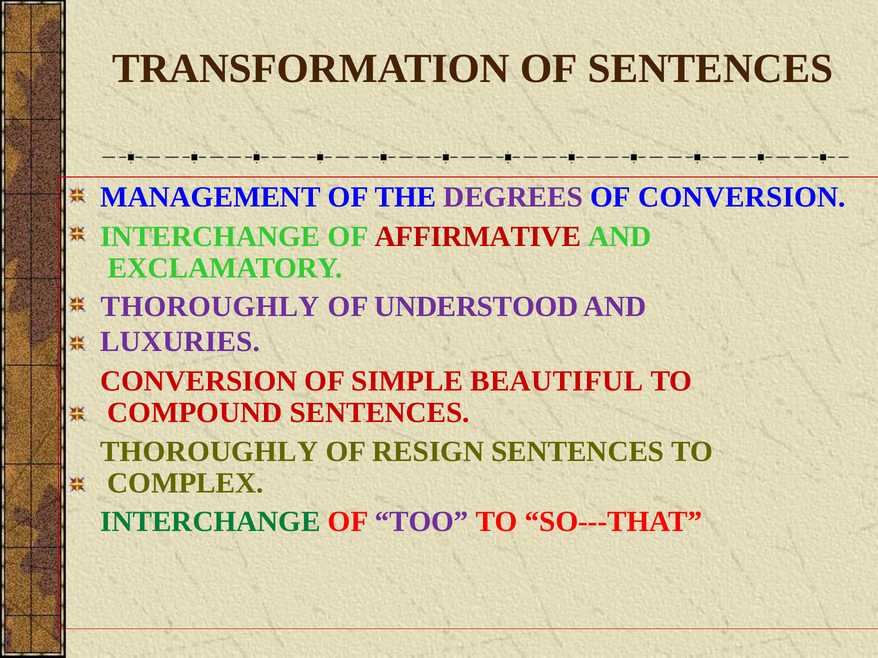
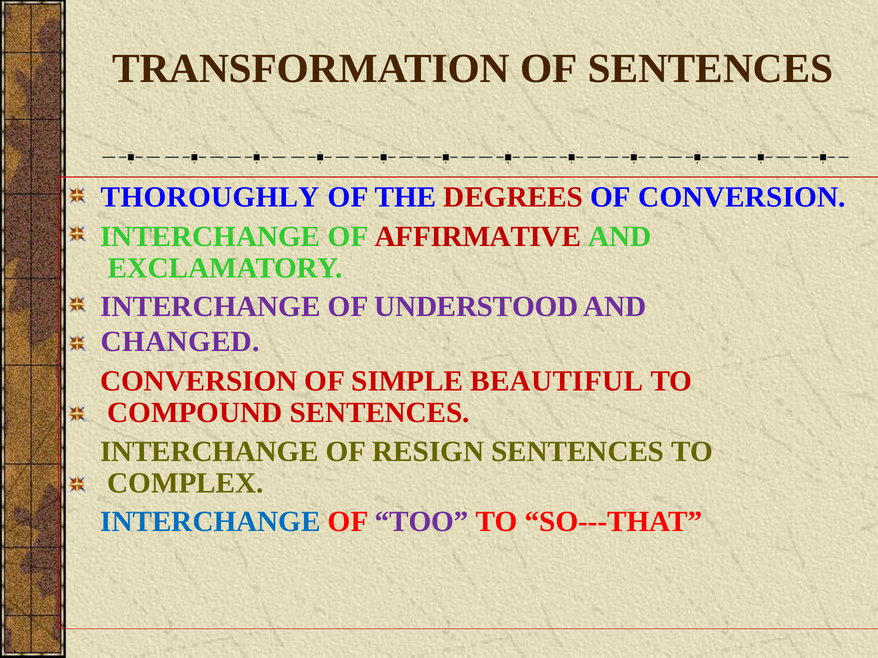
MANAGEMENT: MANAGEMENT -> THOROUGHLY (210, 197)
DEGREES colour: purple -> red (513, 197)
THOROUGHLY: THOROUGHLY -> INTERCHANGE (210, 307)
LUXURIES: LUXURIES -> CHANGED (180, 342)
THOROUGHLY: THOROUGHLY -> INTERCHANGE (209, 452)
INTERCHANGE colour: green -> blue (210, 522)
